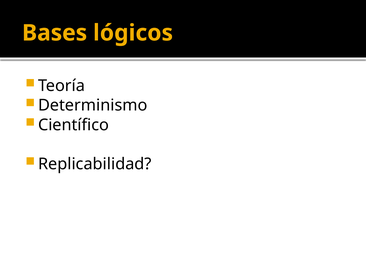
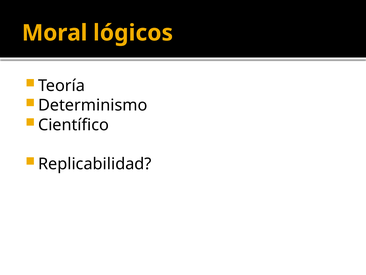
Bases: Bases -> Moral (55, 33)
